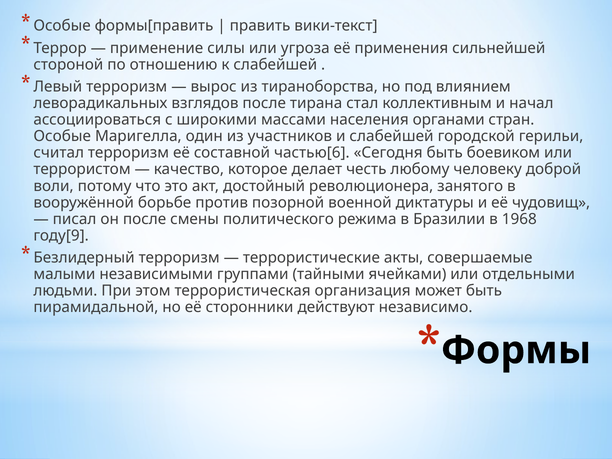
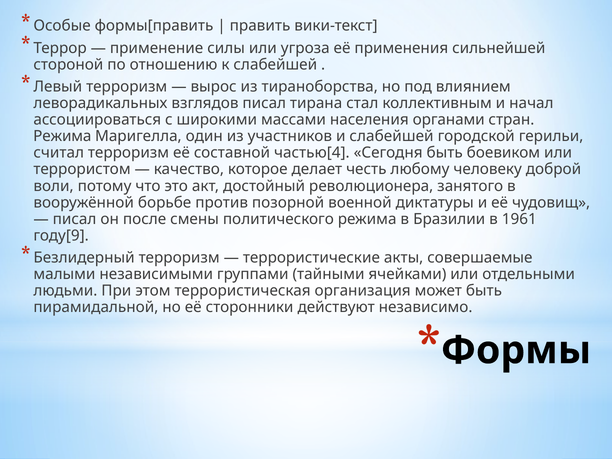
взглядов после: после -> писал (264, 103)
Особые: Особые -> Режима (62, 136)
частью[6: частью[6 -> частью[4 (312, 153)
1968: 1968 -> 1961 (519, 219)
